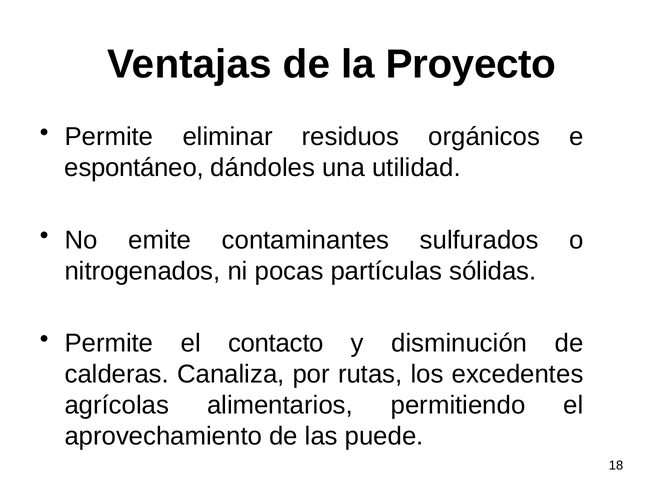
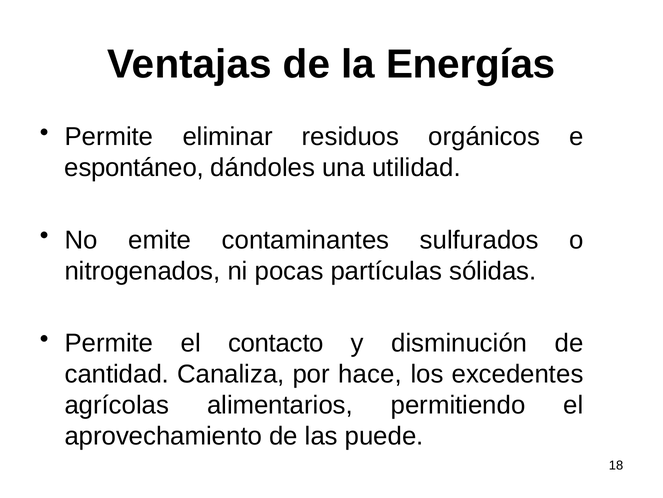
Proyecto: Proyecto -> Energías (471, 64)
calderas: calderas -> cantidad (117, 374)
rutas: rutas -> hace (370, 374)
